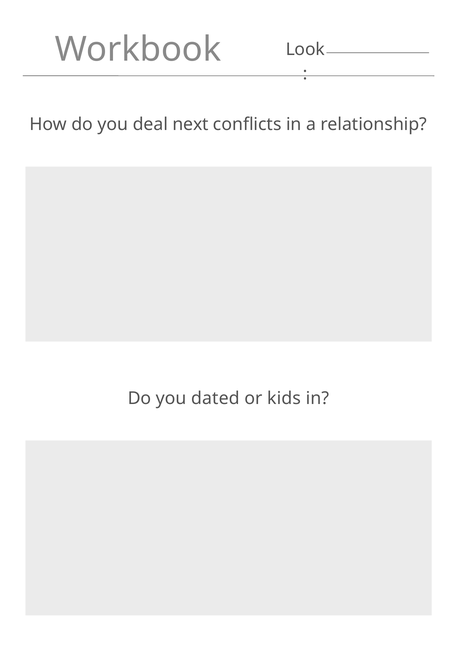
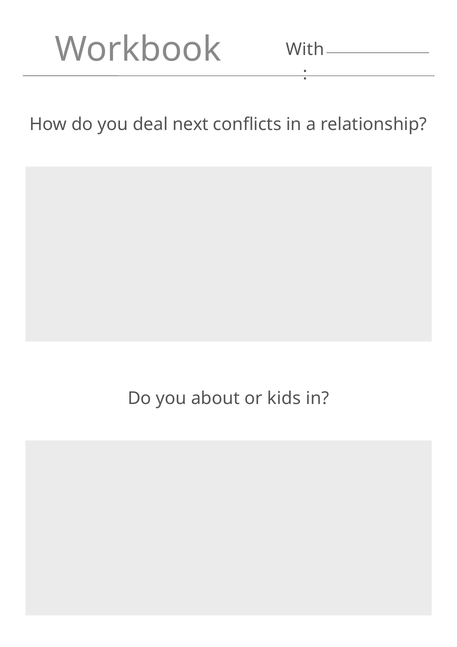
Look: Look -> With (305, 49)
dated: dated -> about (215, 398)
